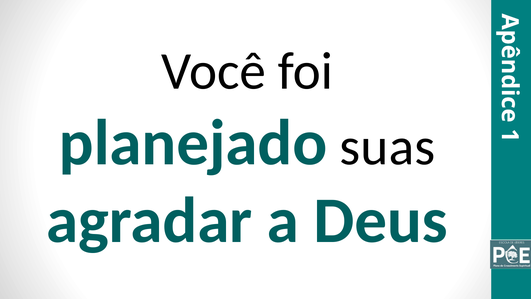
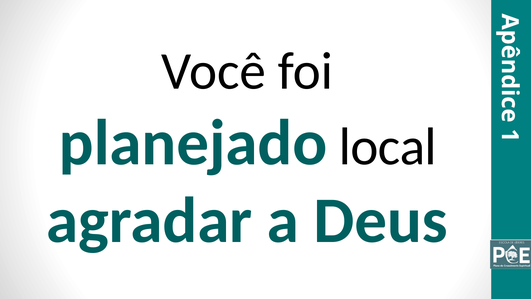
suas: suas -> local (388, 147)
